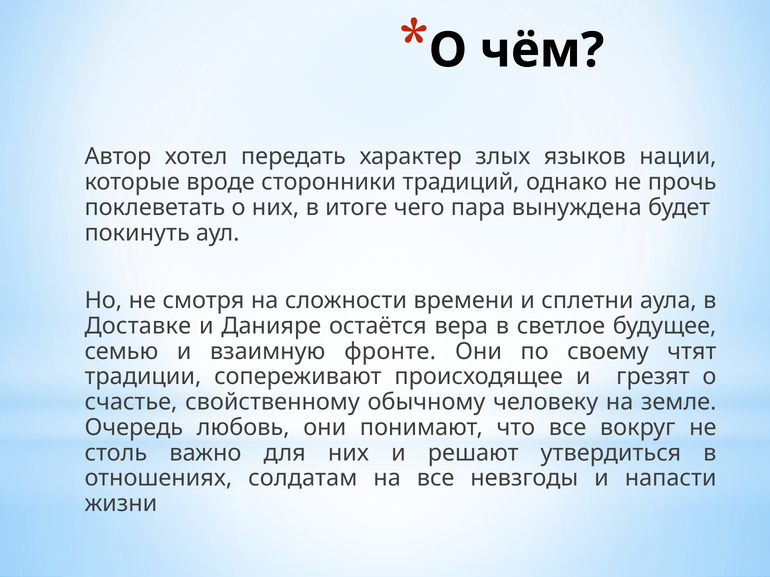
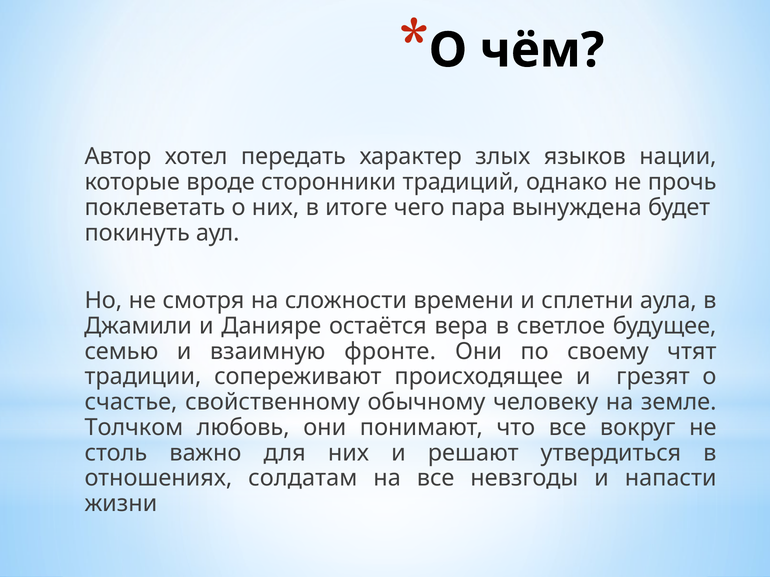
Доставке: Доставке -> Джамили (138, 326)
Очередь: Очередь -> Толчком (134, 428)
